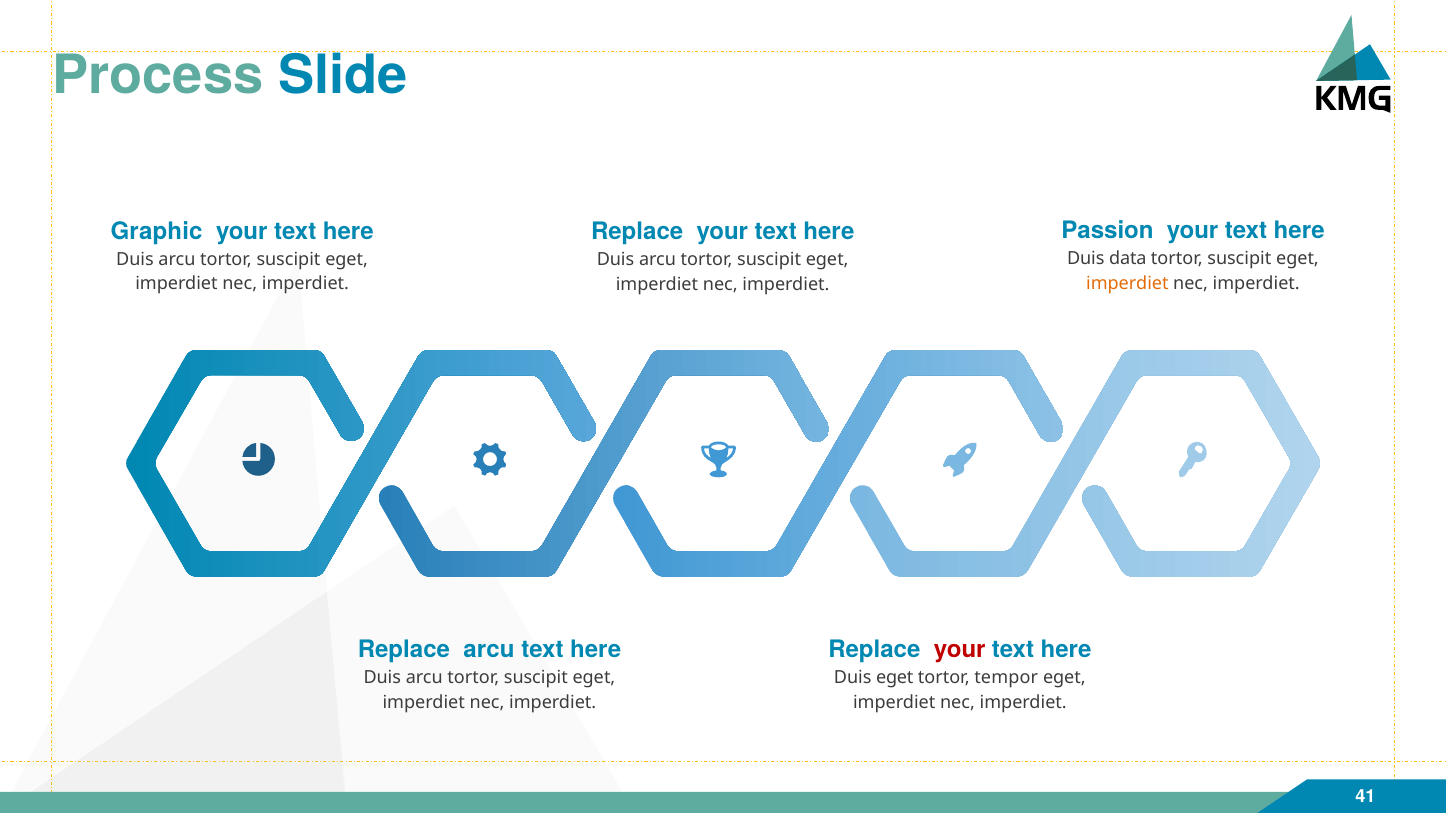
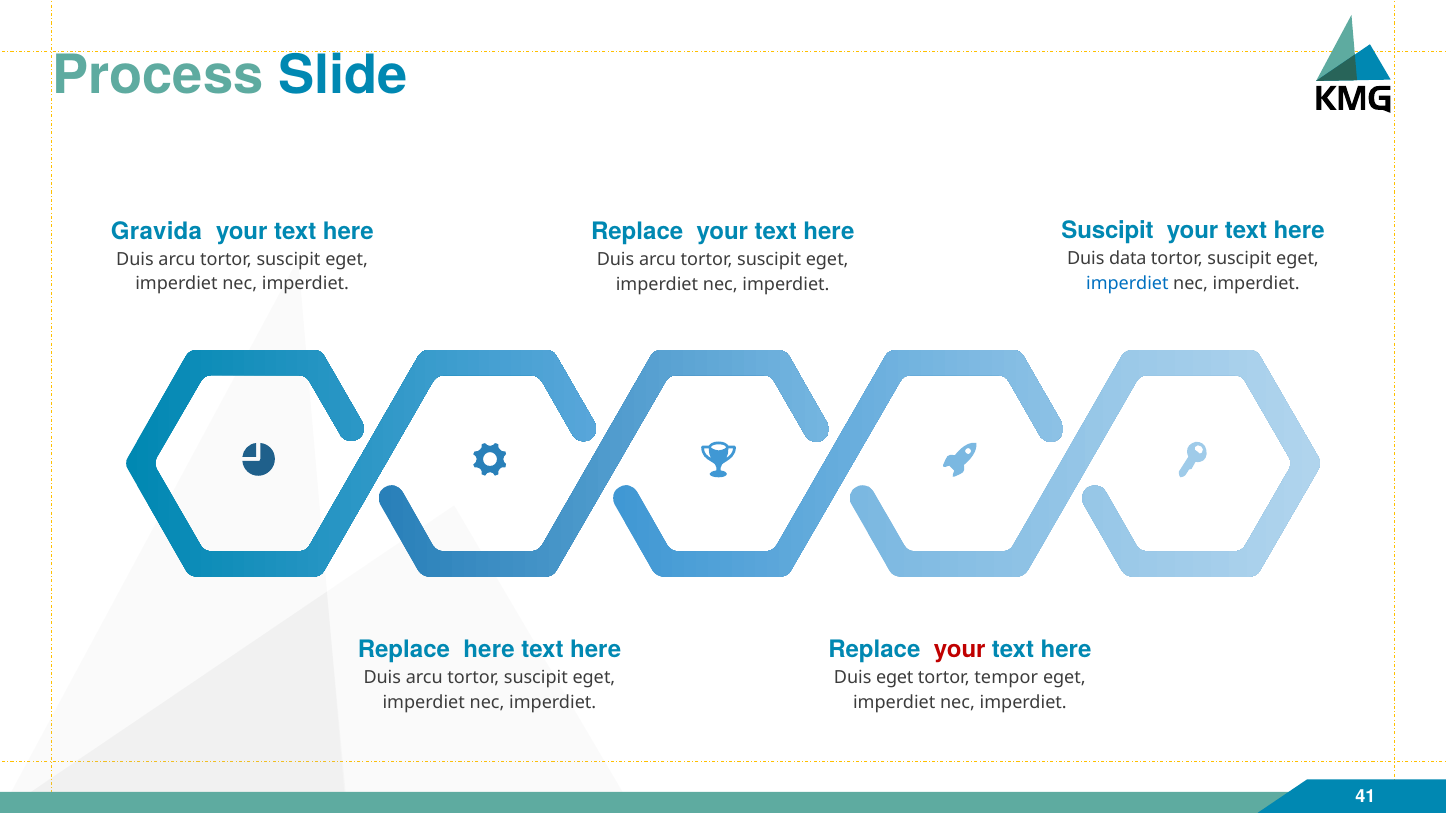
Passion: Passion -> Suscipit (1108, 231)
Graphic: Graphic -> Gravida (157, 231)
imperdiet colour: orange -> blue (1127, 283)
Replace arcu: arcu -> here (489, 650)
